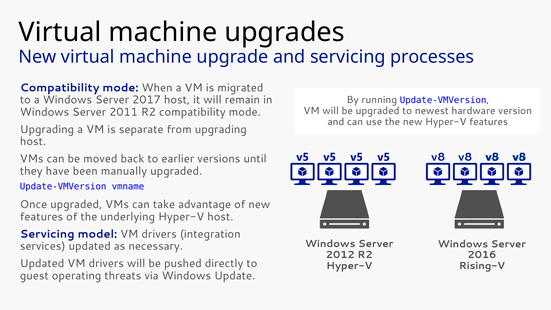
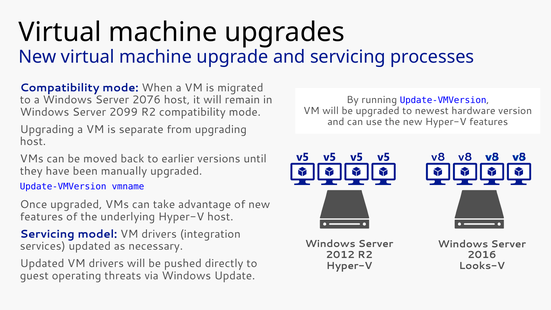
2017: 2017 -> 2076 (147, 100)
2011: 2011 -> 2099 (124, 112)
Rising-V: Rising-V -> Looks-V (482, 266)
